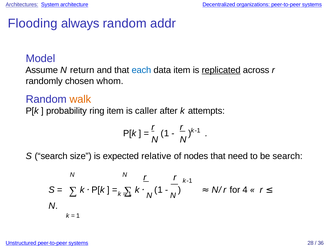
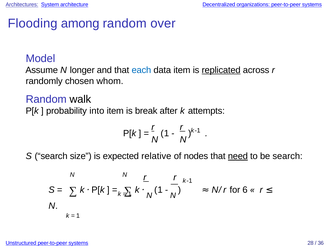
always: always -> among (80, 23)
addr: addr -> over (163, 23)
return: return -> longer (82, 70)
walk colour: orange -> black (80, 99)
ring: ring -> into (97, 111)
caller: caller -> break (146, 111)
need underline: none -> present (238, 156)
4: 4 -> 6 (245, 190)
